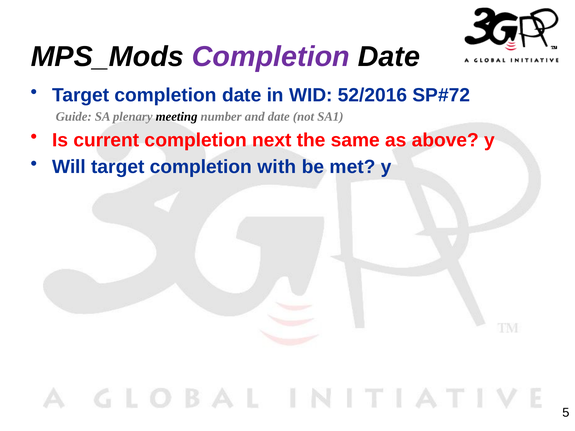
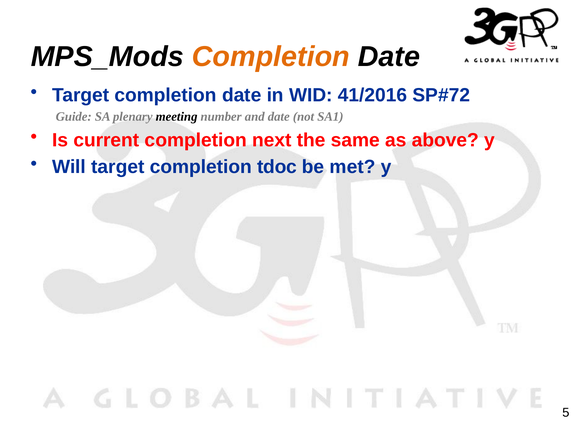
Completion colour: purple -> orange (271, 57)
52/2016: 52/2016 -> 41/2016 (373, 95)
with: with -> tdoc (277, 167)
